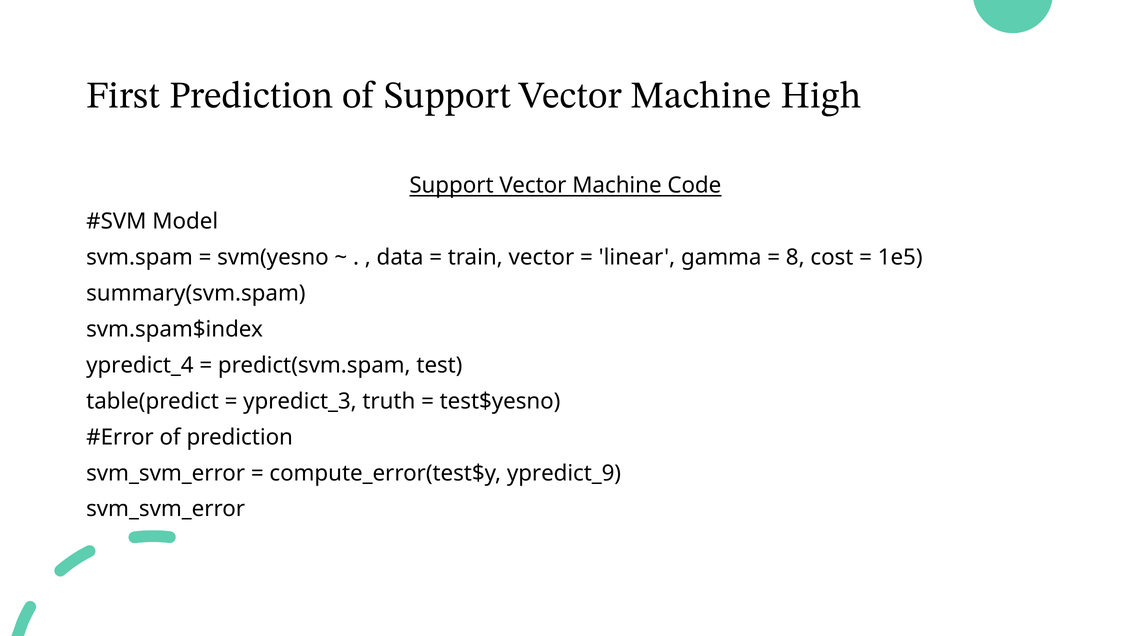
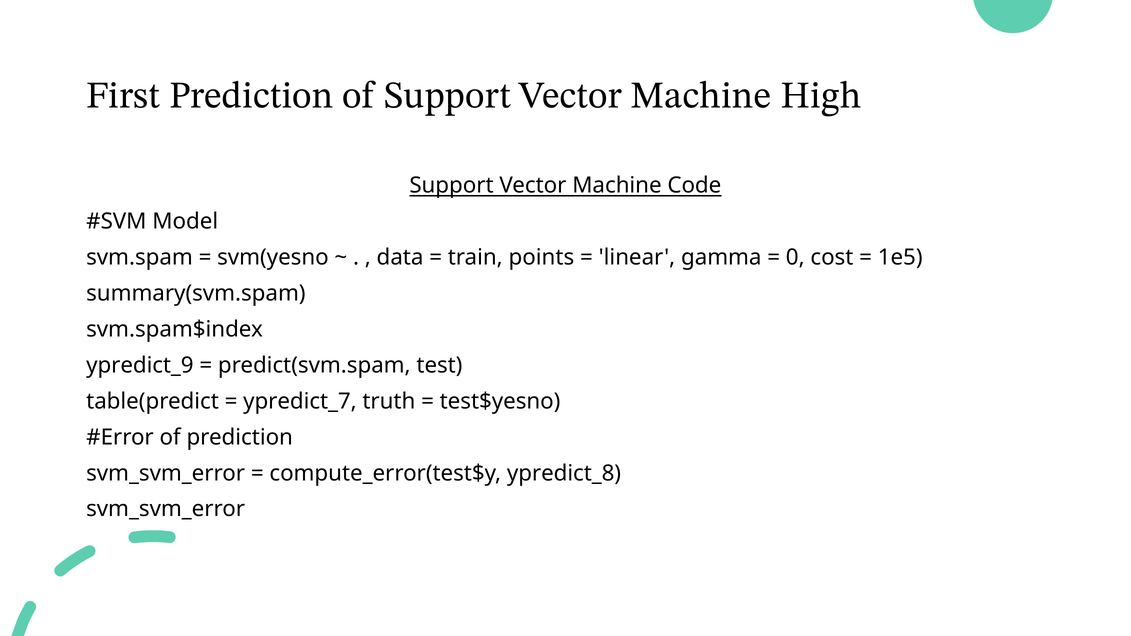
train vector: vector -> points (541, 257)
8: 8 -> 0 (795, 257)
ypredict_4: ypredict_4 -> ypredict_9 (140, 365)
ypredict_3: ypredict_3 -> ypredict_7 (300, 401)
ypredict_9: ypredict_9 -> ypredict_8 (564, 473)
